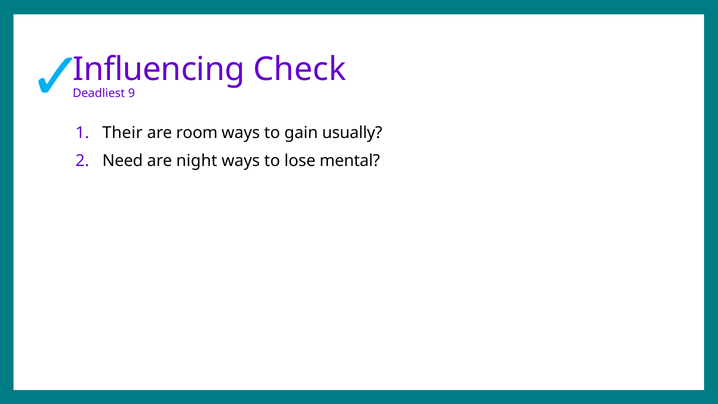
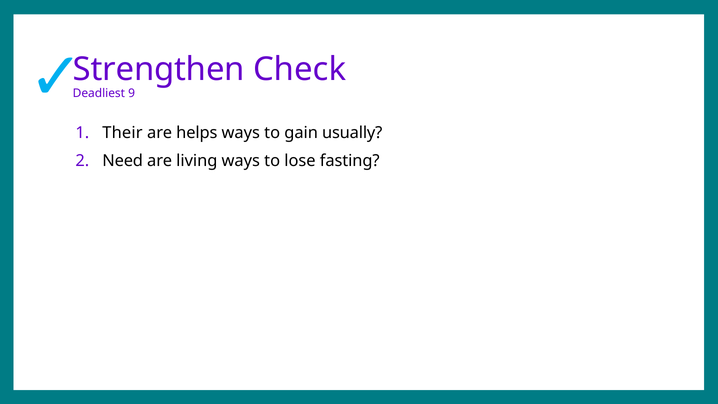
Influencing: Influencing -> Strengthen (159, 69)
room: room -> helps (197, 133)
night: night -> living (197, 161)
mental: mental -> fasting (350, 161)
